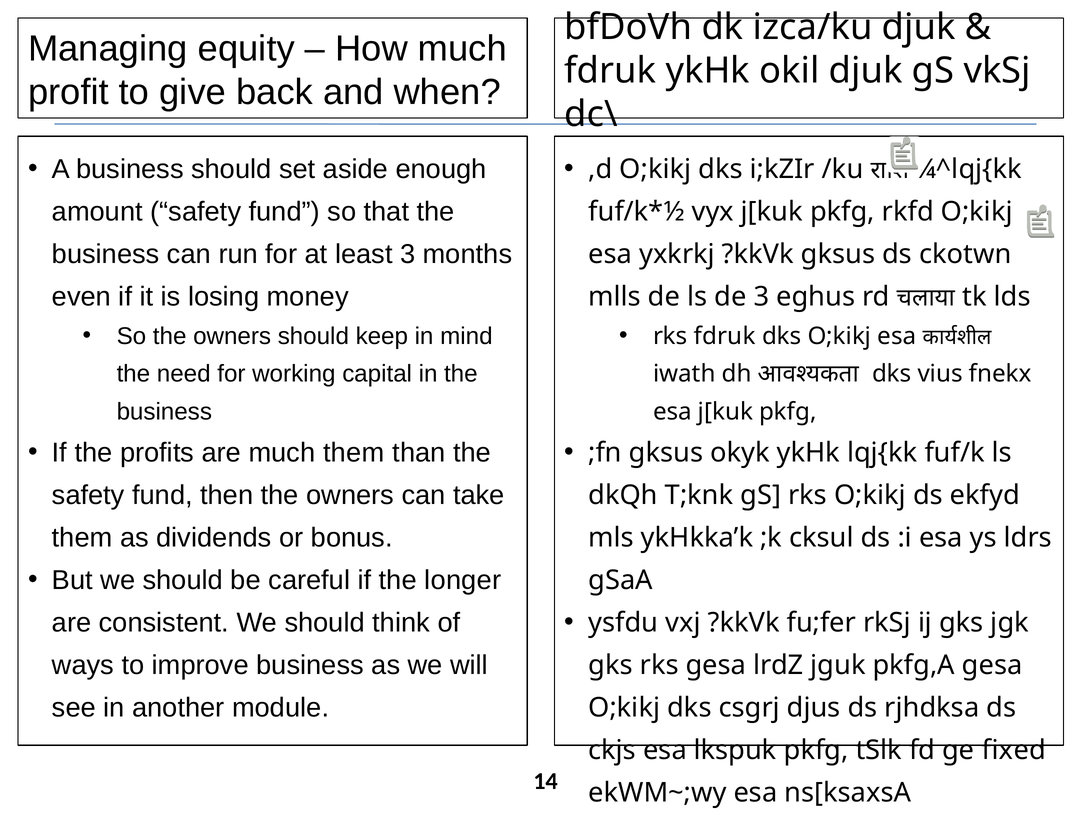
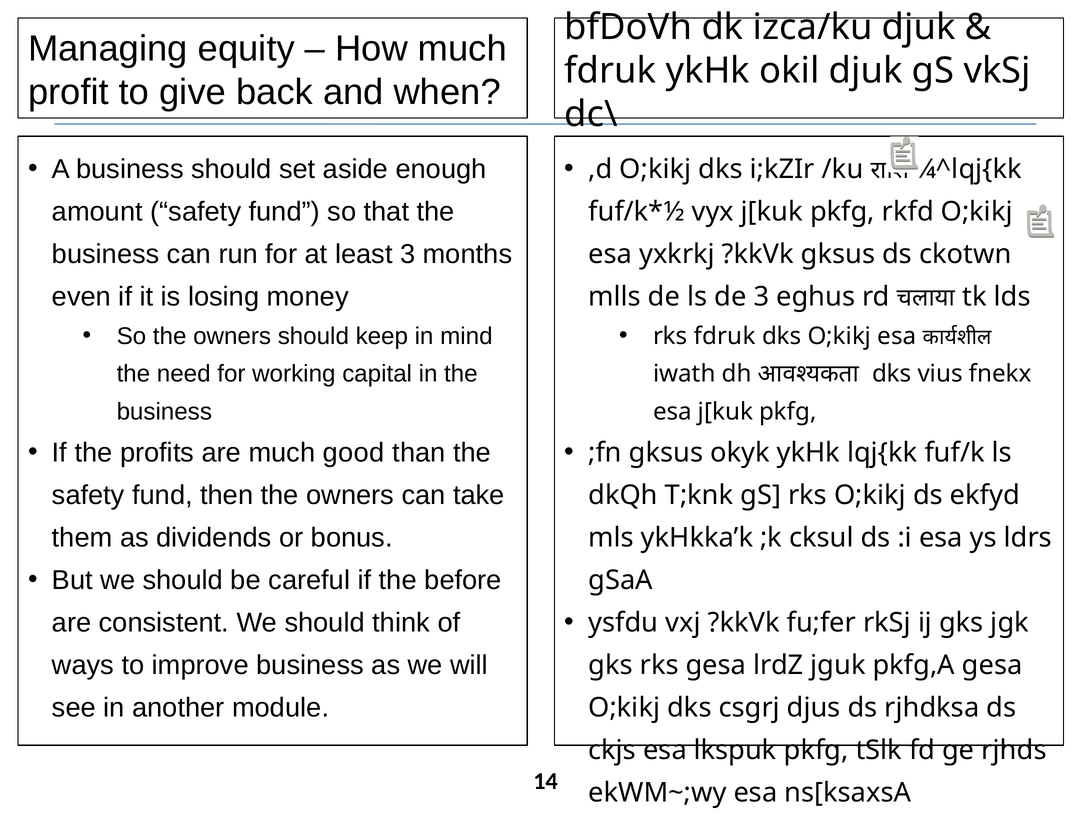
much them: them -> good (354, 453)
longer: longer -> before (463, 580)
fixed: fixed -> rjhds (1014, 750)
